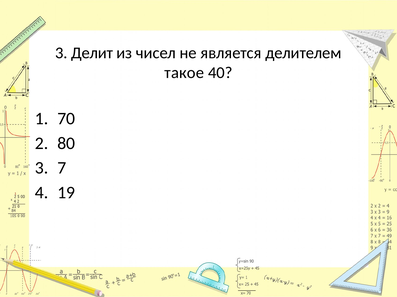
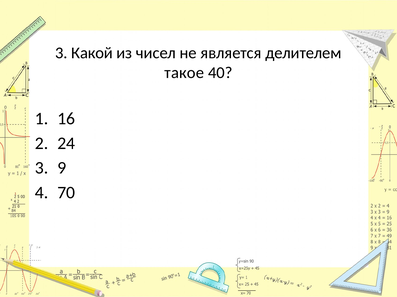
Делит: Делит -> Какой (92, 53)
70: 70 -> 16 (66, 119)
80: 80 -> 24 (66, 144)
7: 7 -> 9 (62, 168)
19: 19 -> 70 (66, 193)
